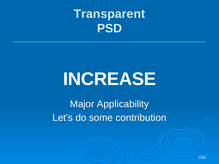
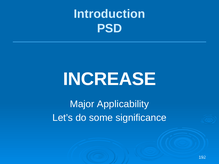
Transparent: Transparent -> Introduction (109, 14)
contribution: contribution -> significance (141, 118)
